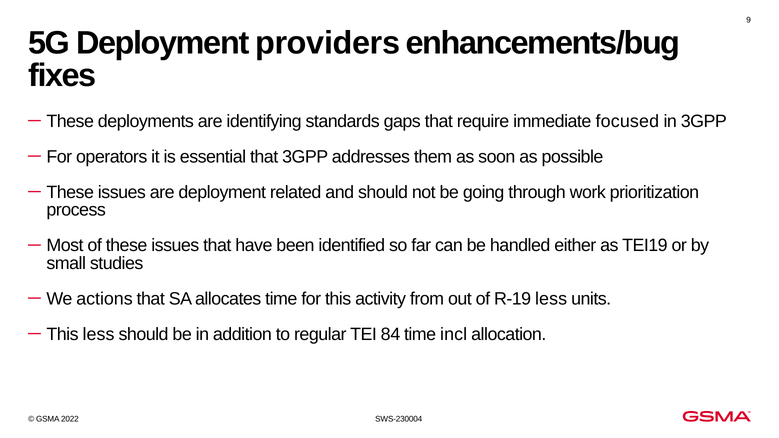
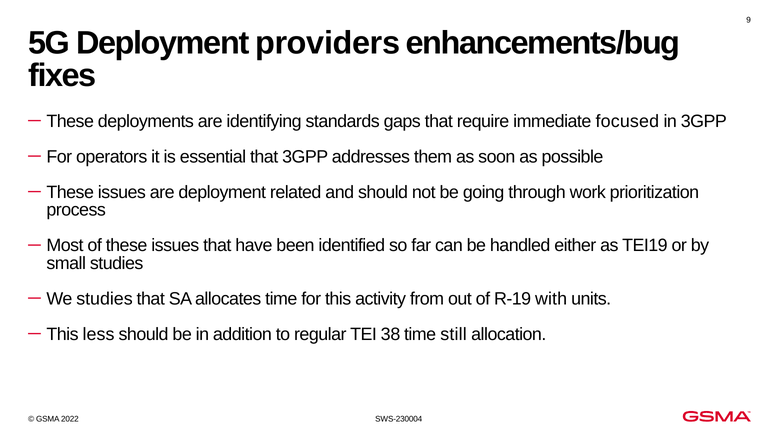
We actions: actions -> studies (104, 299)
R-19 less: less -> with (551, 299)
84: 84 -> 38 (390, 335)
incl: incl -> still (454, 335)
